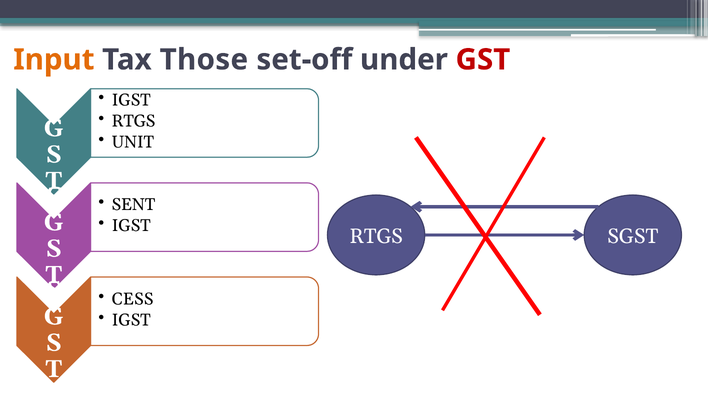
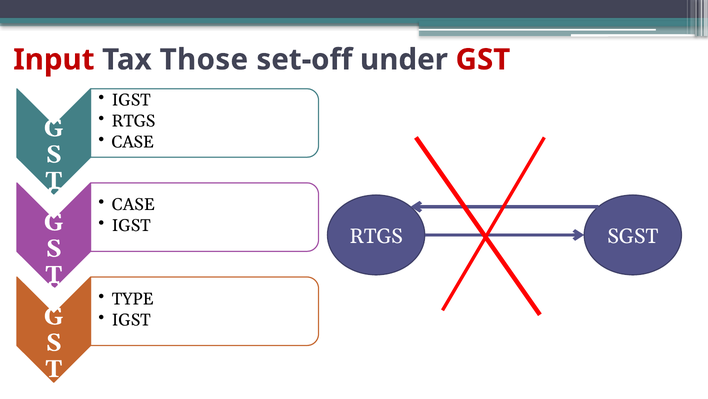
Input colour: orange -> red (54, 60)
UNIT: UNIT -> CASE (133, 142)
SENT: SENT -> CASE (133, 205)
CESS: CESS -> TYPE (133, 299)
